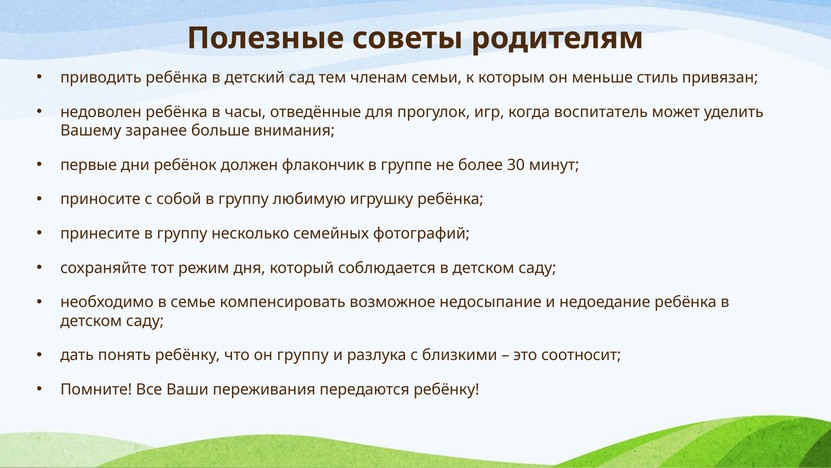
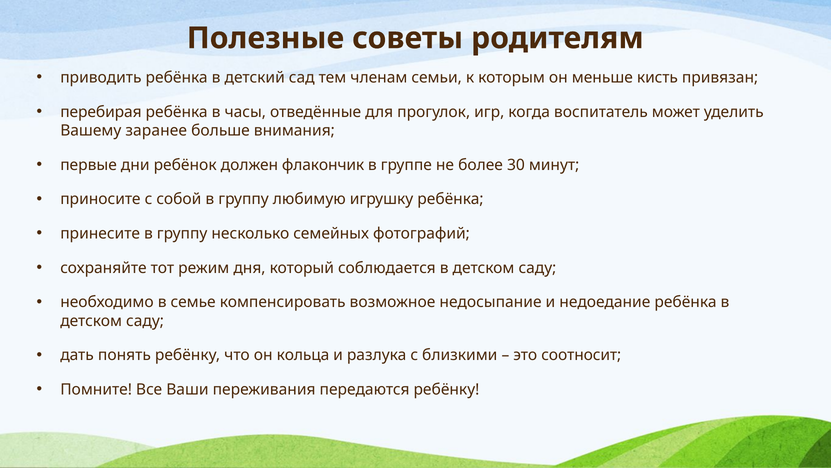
стиль: стиль -> кисть (657, 78)
недоволен: недоволен -> перебирая (101, 112)
он группу: группу -> кольца (303, 355)
